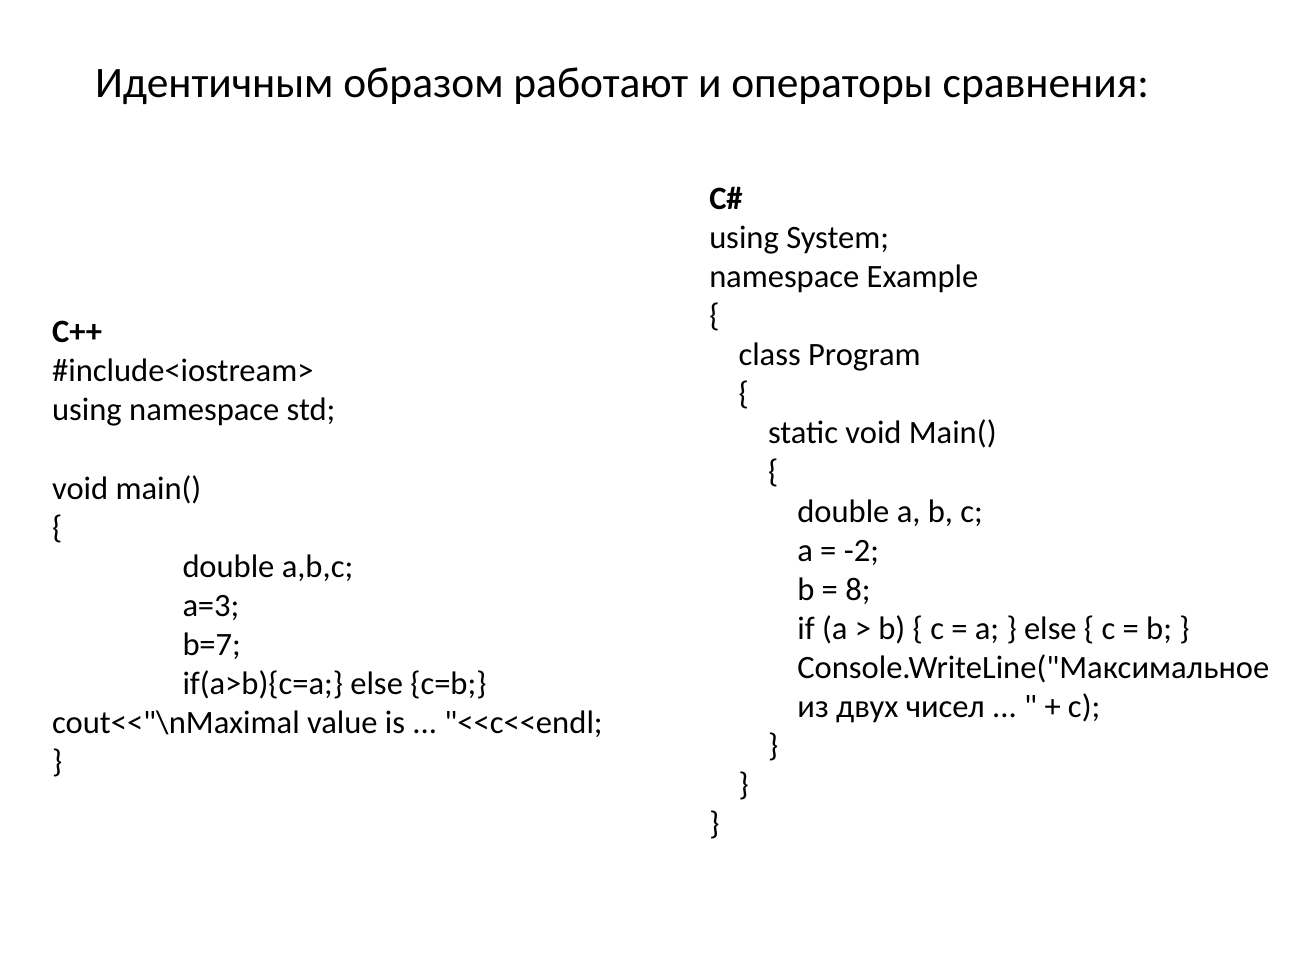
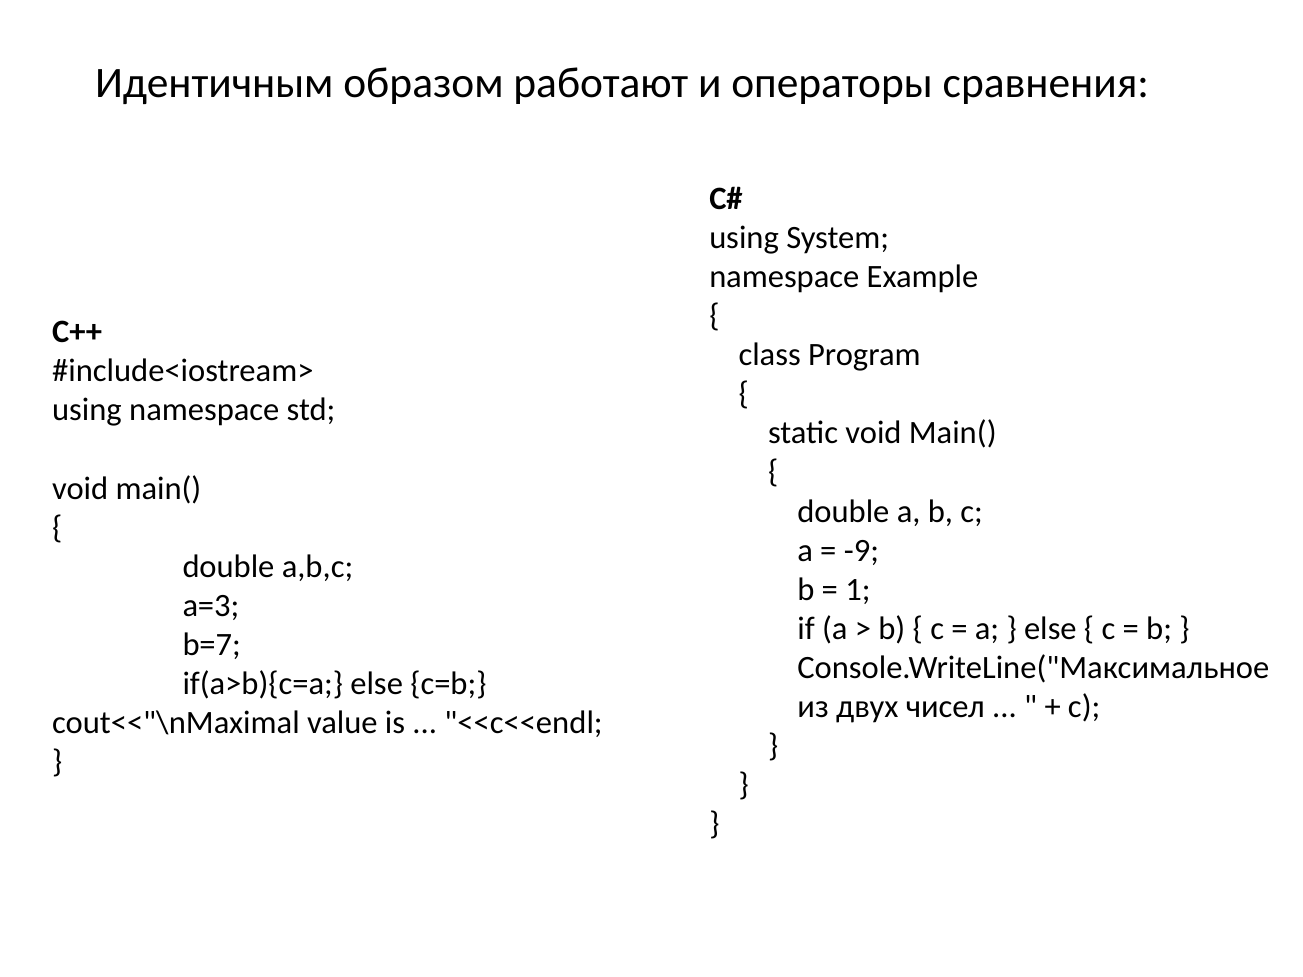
-2: -2 -> -9 (861, 551)
8: 8 -> 1 (858, 590)
